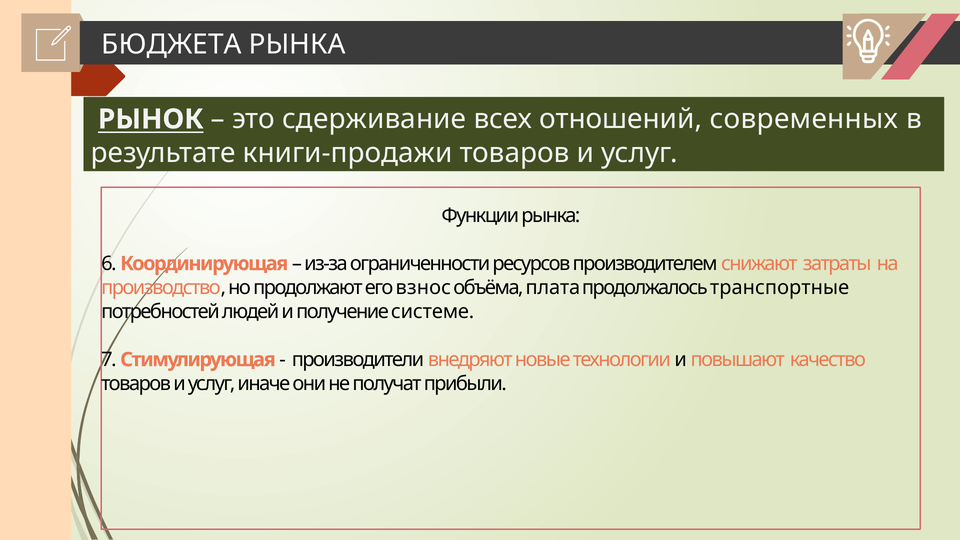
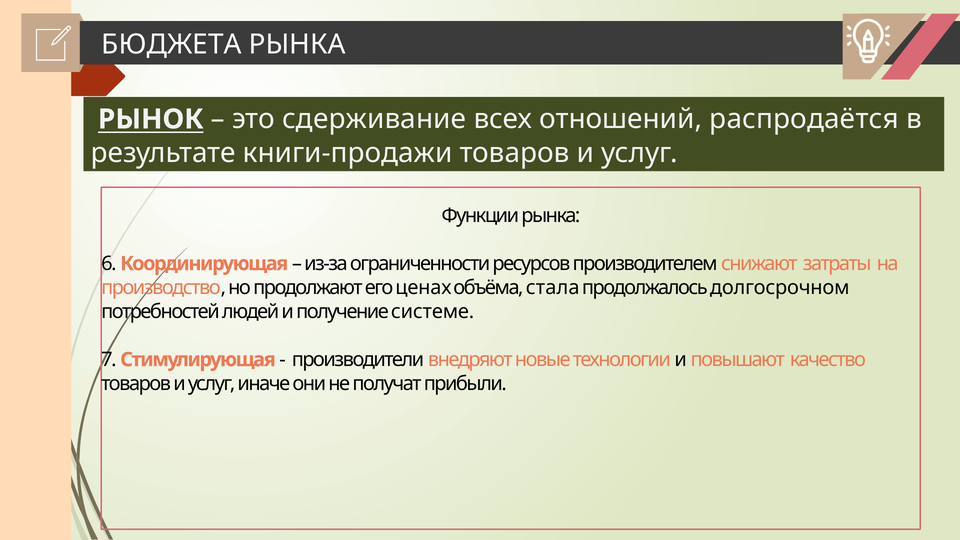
современных: современных -> распродаётся (804, 119)
взнос: взнос -> ценах (423, 288)
плата: плата -> стала (553, 288)
транспортные: транспортные -> долгосрочном (780, 288)
